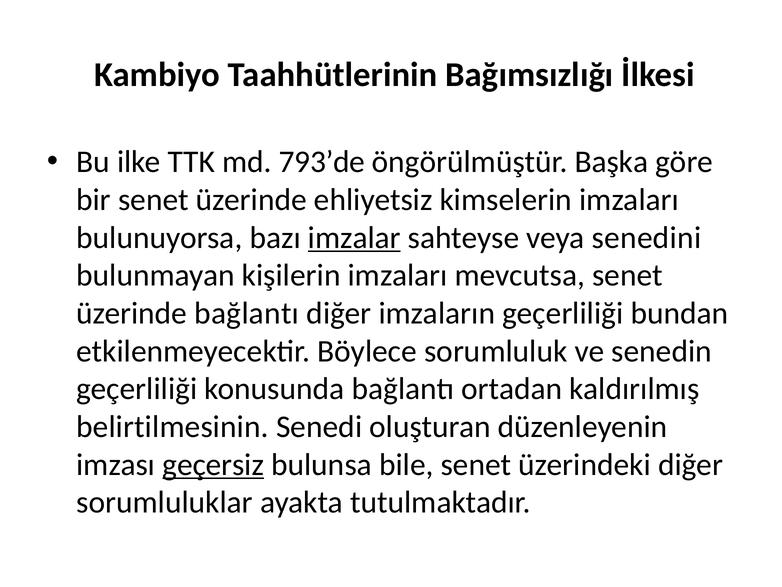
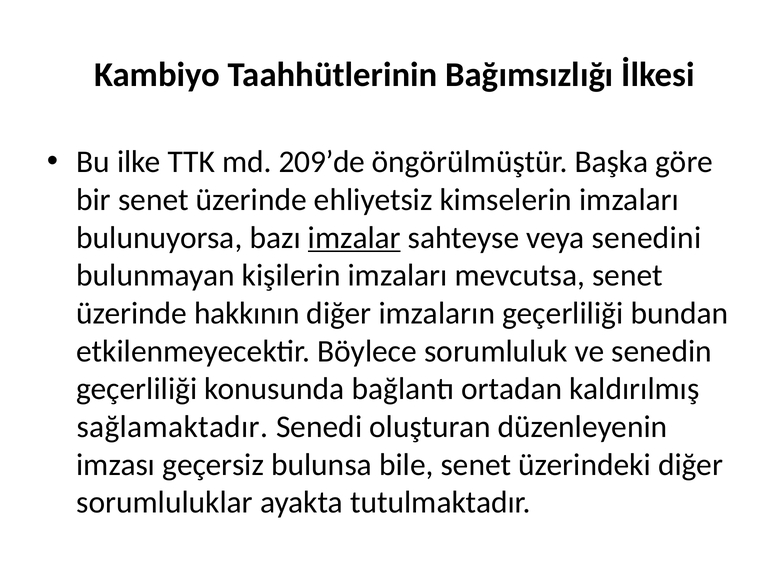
793’de: 793’de -> 209’de (322, 162)
üzerinde bağlantı: bağlantı -> hakkının (247, 313)
belirtilmesinin: belirtilmesinin -> sağlamaktadır (172, 427)
geçersiz underline: present -> none (213, 464)
